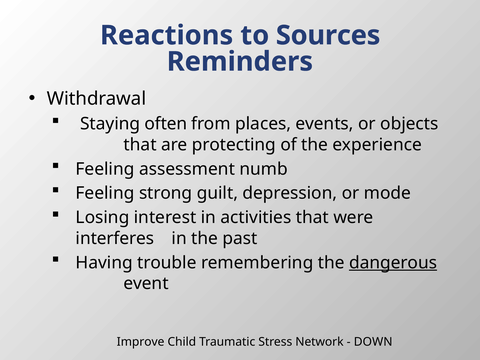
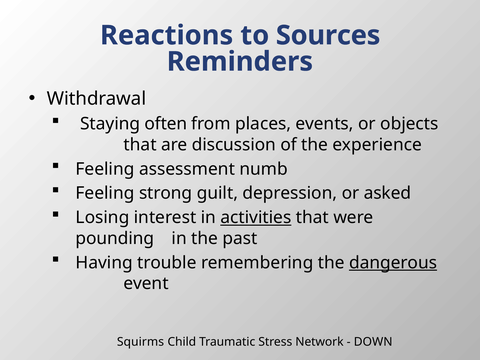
protecting: protecting -> discussion (234, 145)
mode: mode -> asked (387, 193)
activities underline: none -> present (256, 218)
interferes: interferes -> pounding (115, 238)
Improve: Improve -> Squirms (141, 342)
